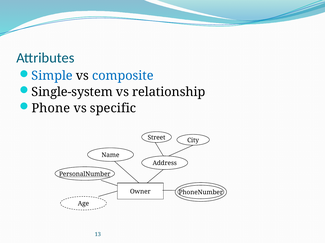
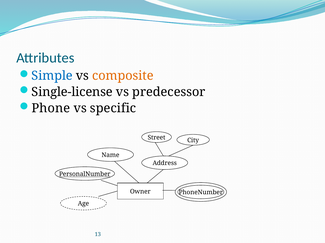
composite colour: blue -> orange (123, 76)
Single-system: Single-system -> Single-license (72, 92)
relationship: relationship -> predecessor (169, 92)
